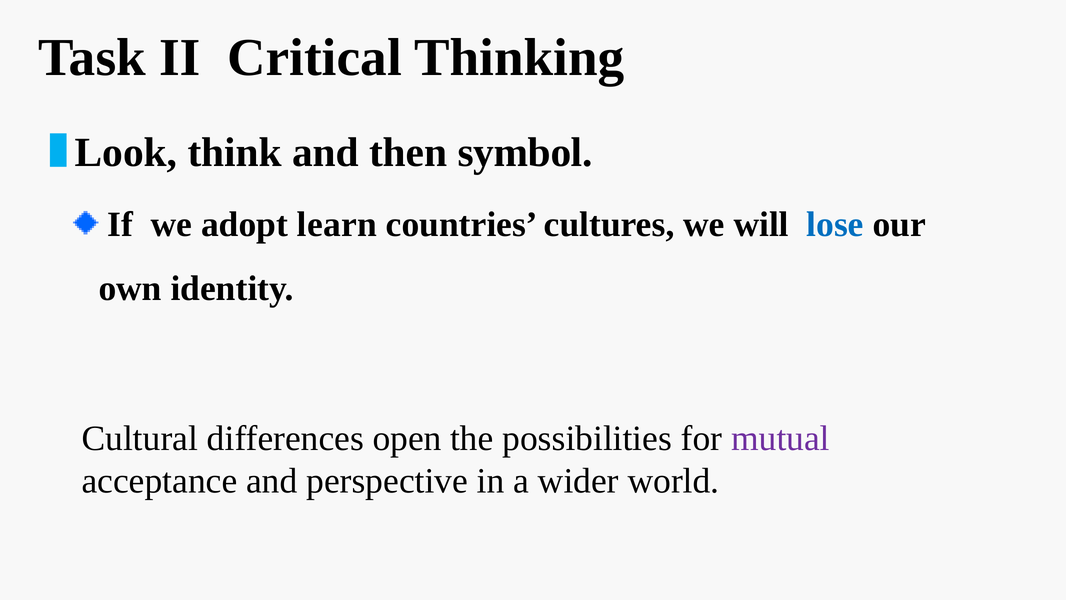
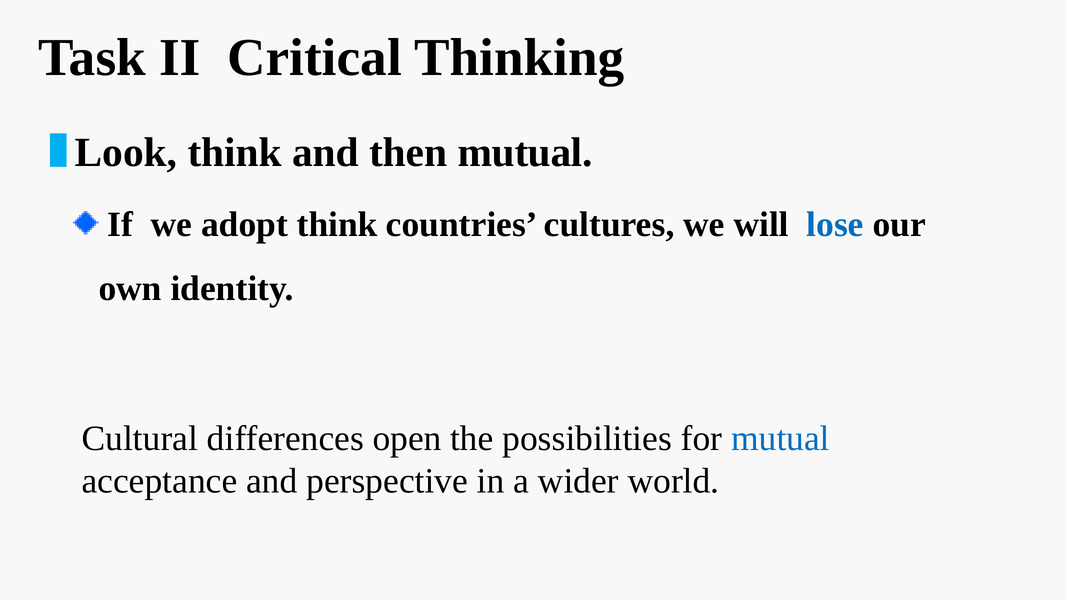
then symbol: symbol -> mutual (525, 153)
adopt learn: learn -> think (337, 224)
mutual colour: purple -> blue (780, 438)
